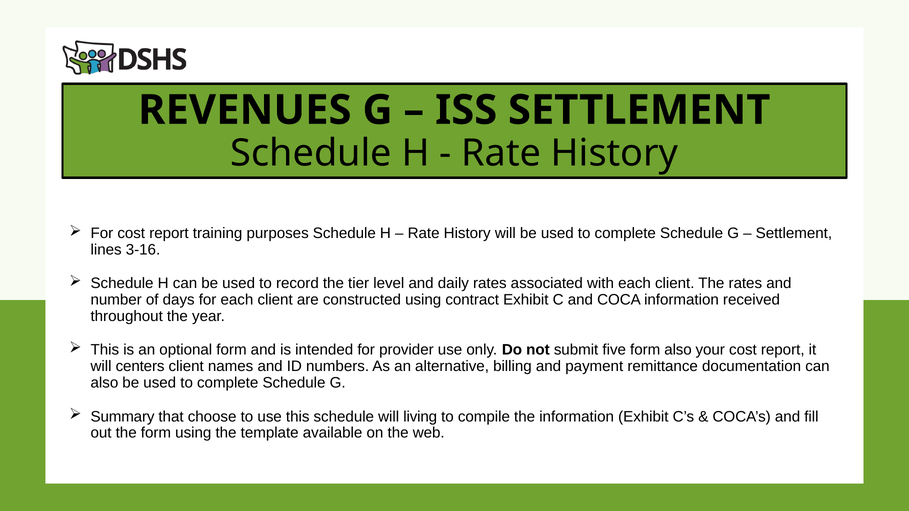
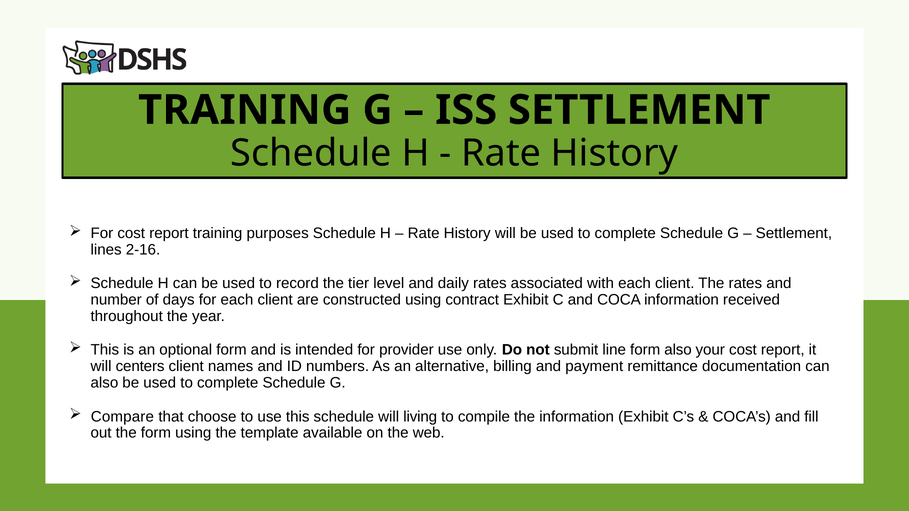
REVENUES: REVENUES -> TRAINING (245, 110)
3-16: 3-16 -> 2-16 (143, 250)
five: five -> line (614, 350)
Summary: Summary -> Compare (122, 417)
